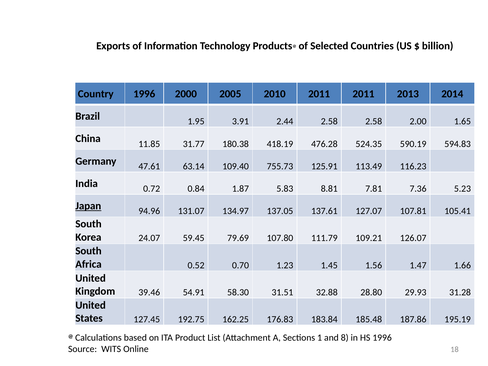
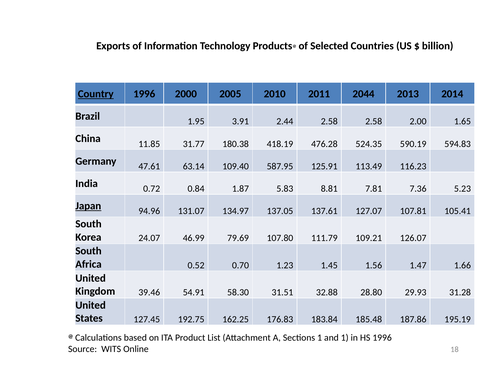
Country underline: none -> present (96, 94)
2011 2011: 2011 -> 2044 (364, 94)
755.73: 755.73 -> 587.95 (280, 166)
59.45: 59.45 -> 46.99 (194, 238)
and 8: 8 -> 1 (345, 338)
